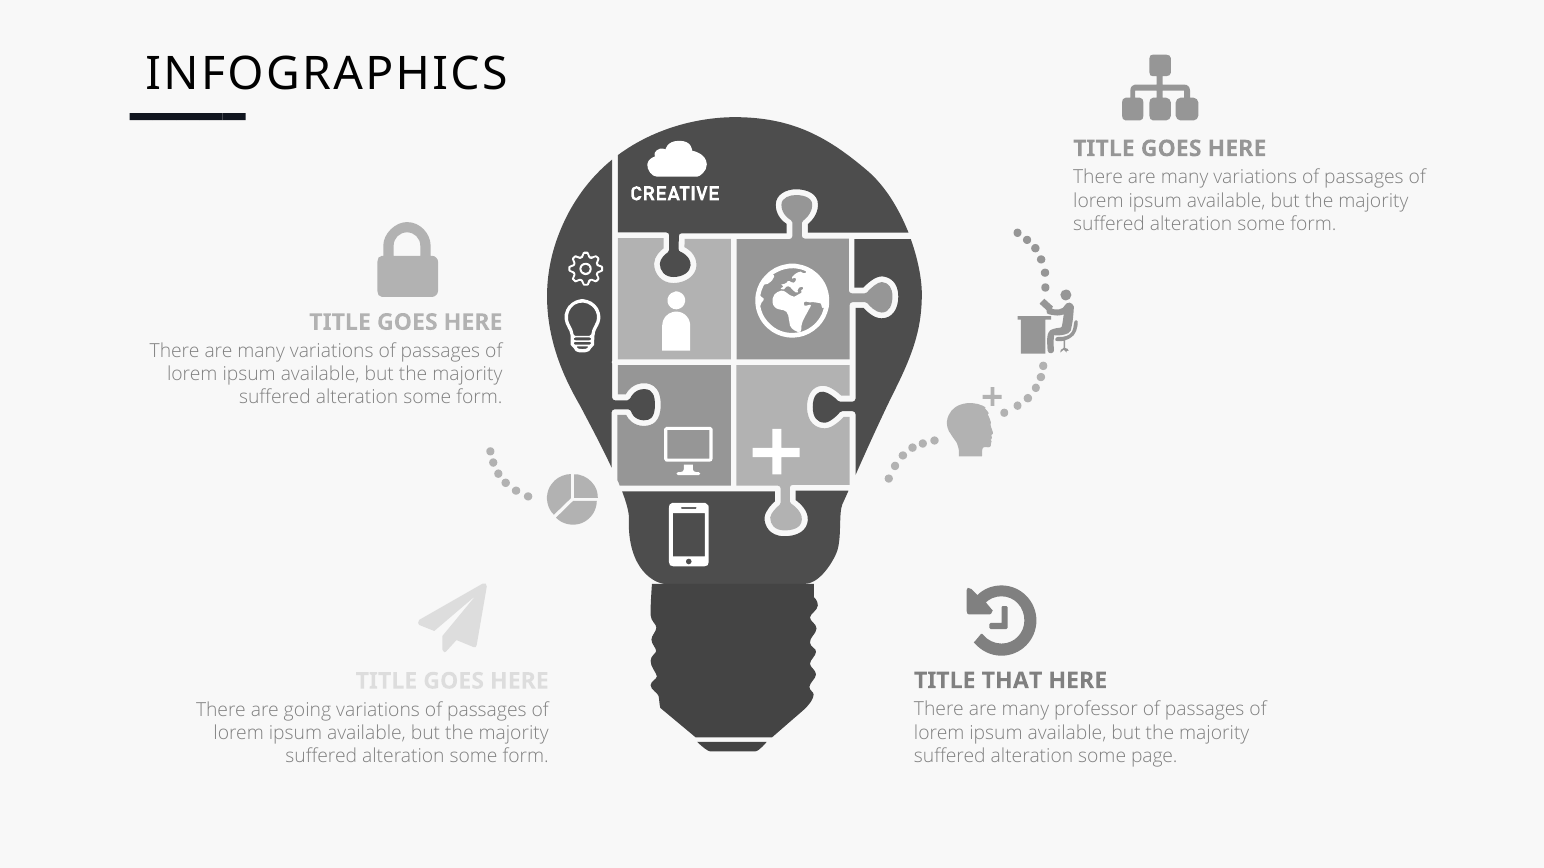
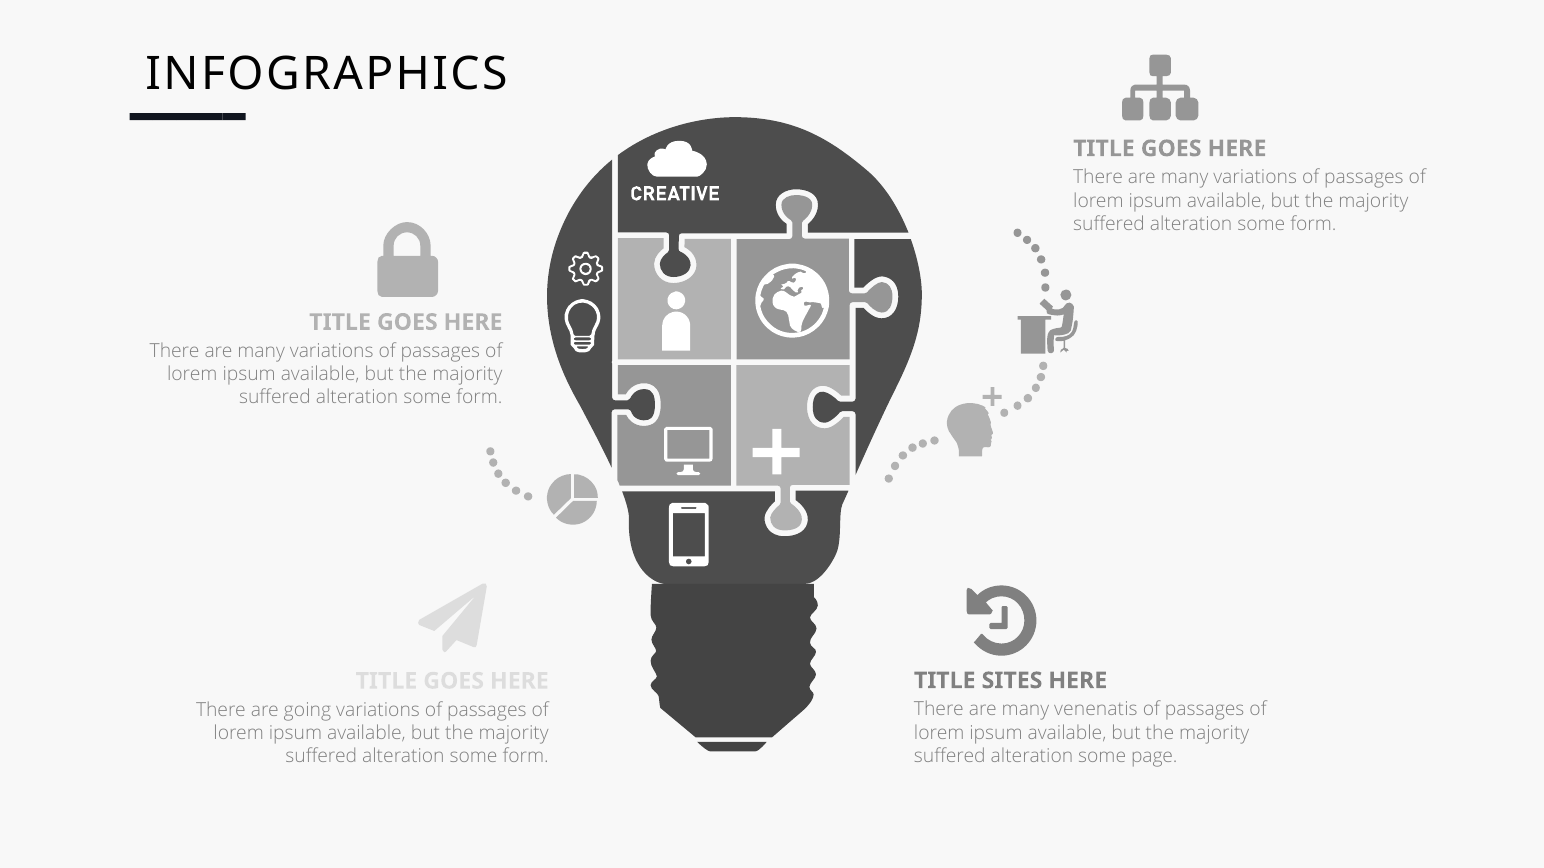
THAT: THAT -> SITES (1012, 681)
professor: professor -> venenatis (1096, 710)
